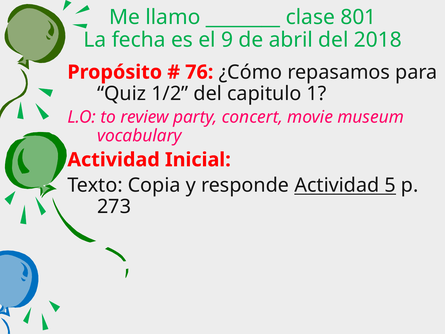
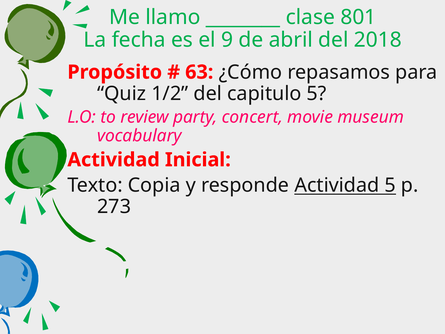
76: 76 -> 63 (199, 72)
capitulo 1: 1 -> 5 (317, 93)
